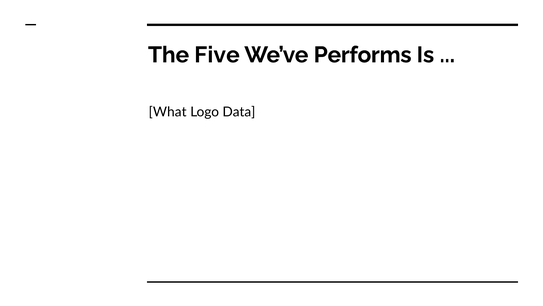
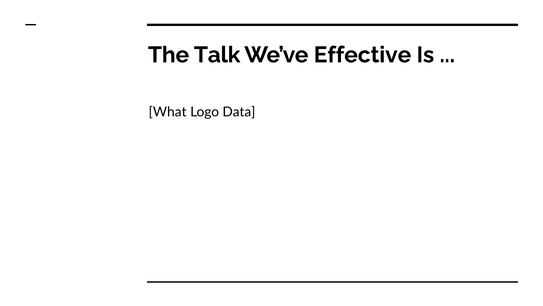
Five: Five -> Talk (217, 55)
Performs: Performs -> Effective (362, 55)
